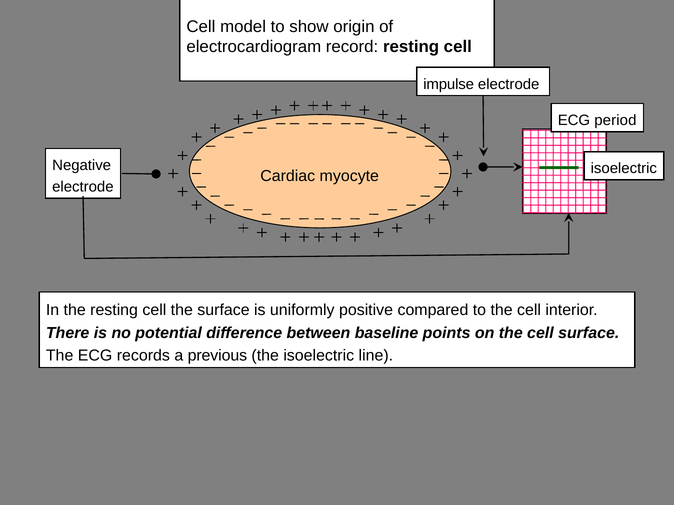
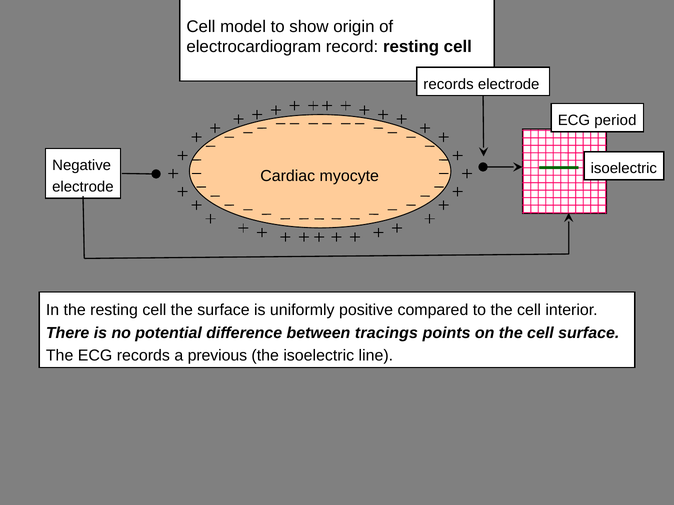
impulse: impulse -> records (449, 84)
baseline: baseline -> tracings (386, 333)
